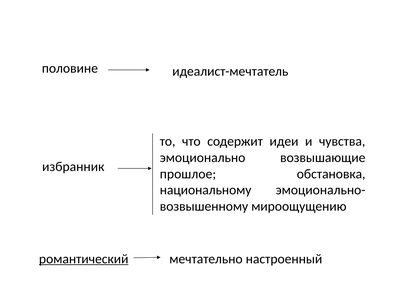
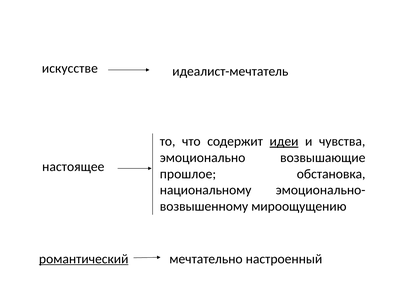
половине: половине -> искусстве (70, 68)
идеи underline: none -> present (284, 141)
избранник: избранник -> настоящее (73, 167)
